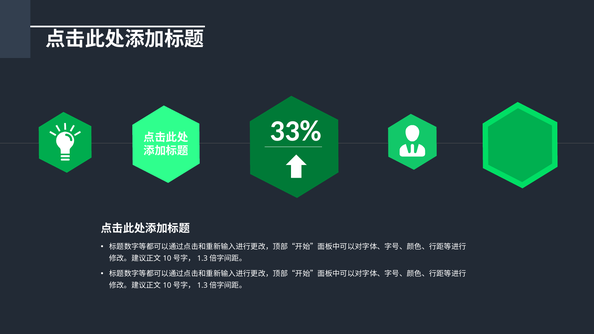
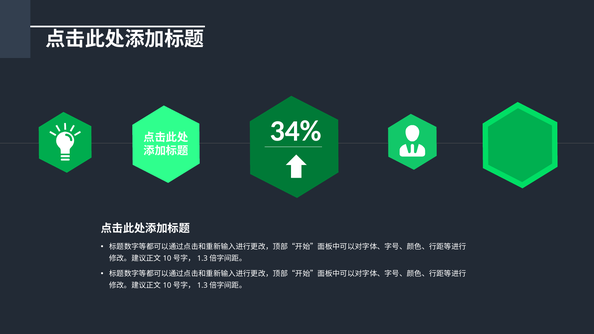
33%: 33% -> 34% (296, 131)
